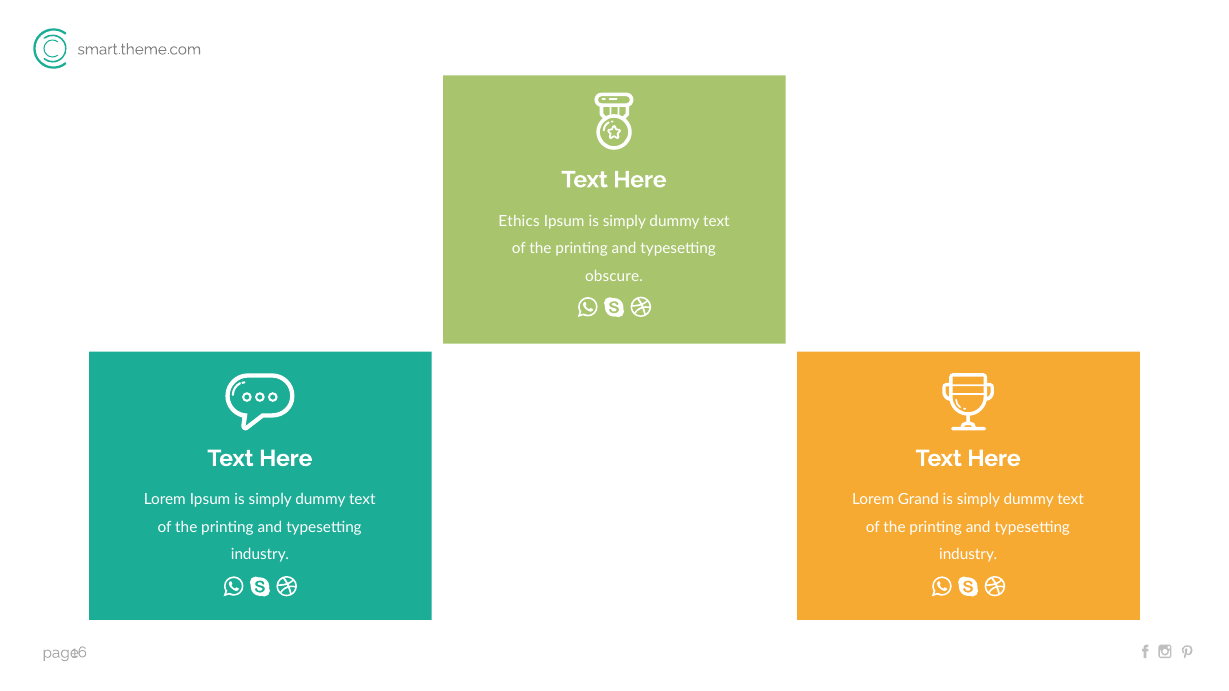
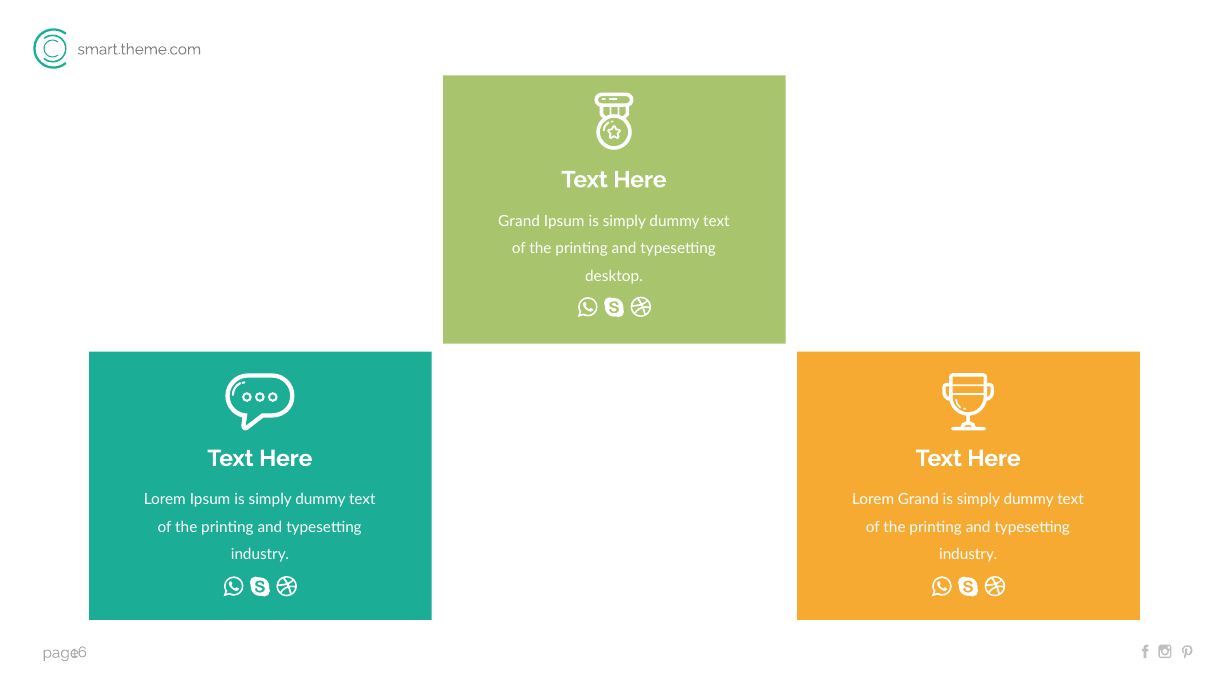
Ethics: Ethics -> Grand (519, 221)
obscure: obscure -> desktop (614, 276)
